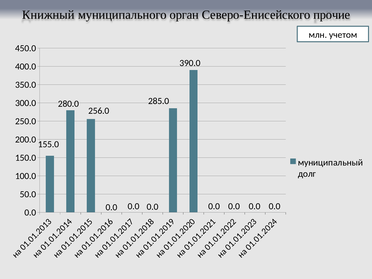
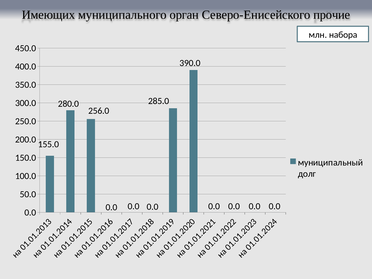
Книжный: Книжный -> Имеющих (48, 15)
учетом: учетом -> набора (343, 35)
